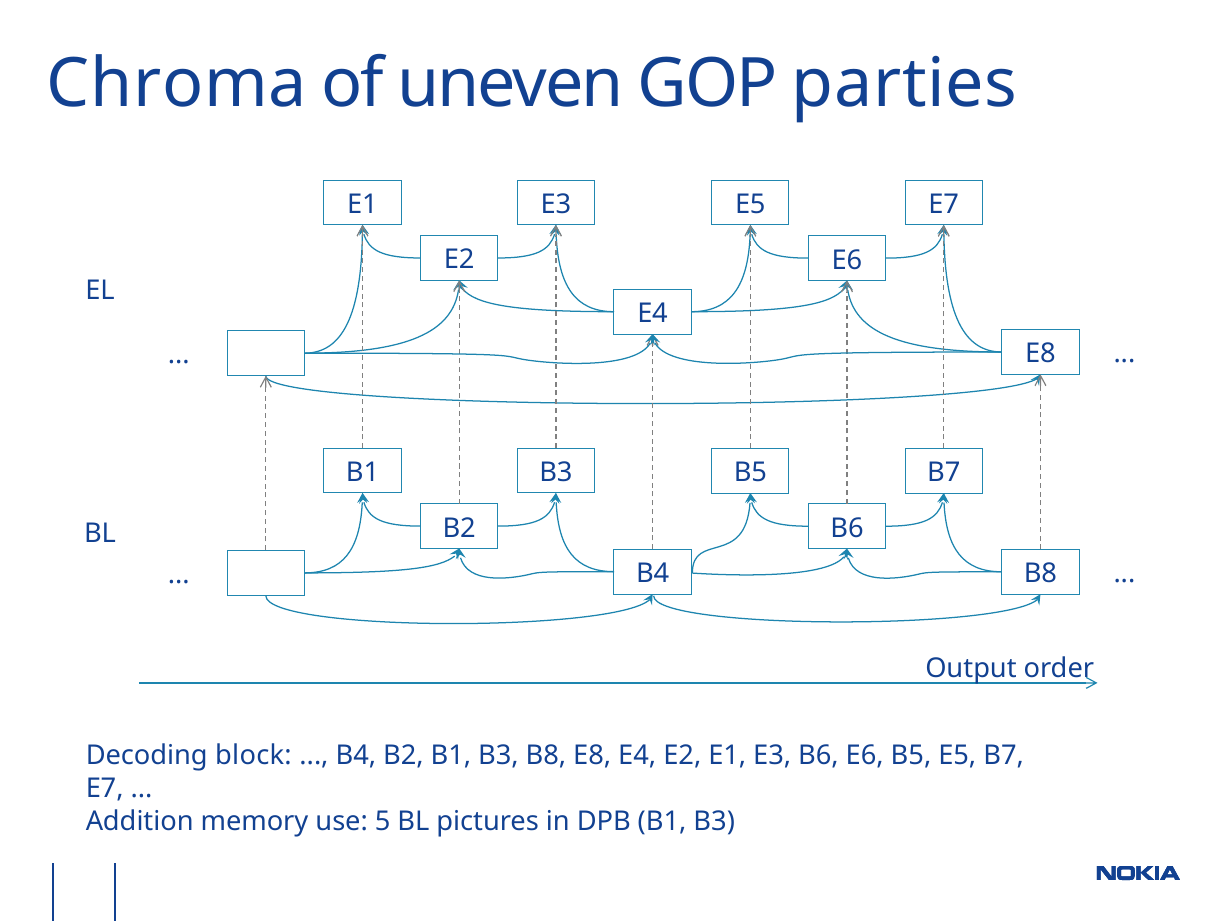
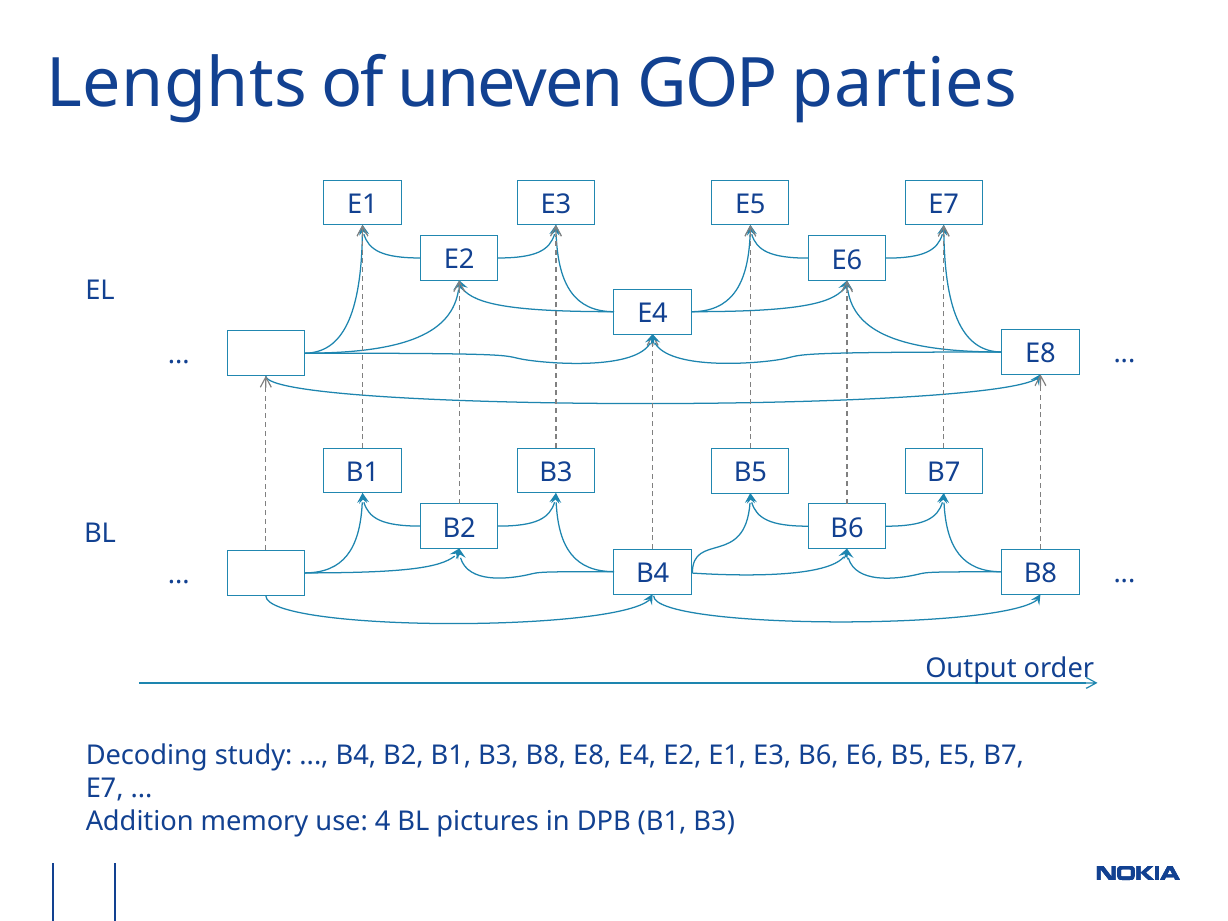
Chroma: Chroma -> Lenghts (177, 84)
block: block -> study (254, 756)
5: 5 -> 4 (383, 821)
